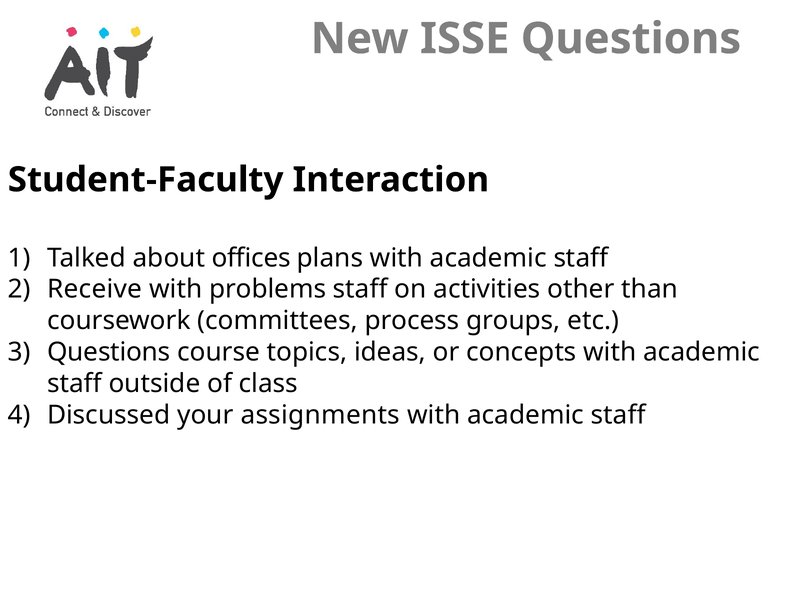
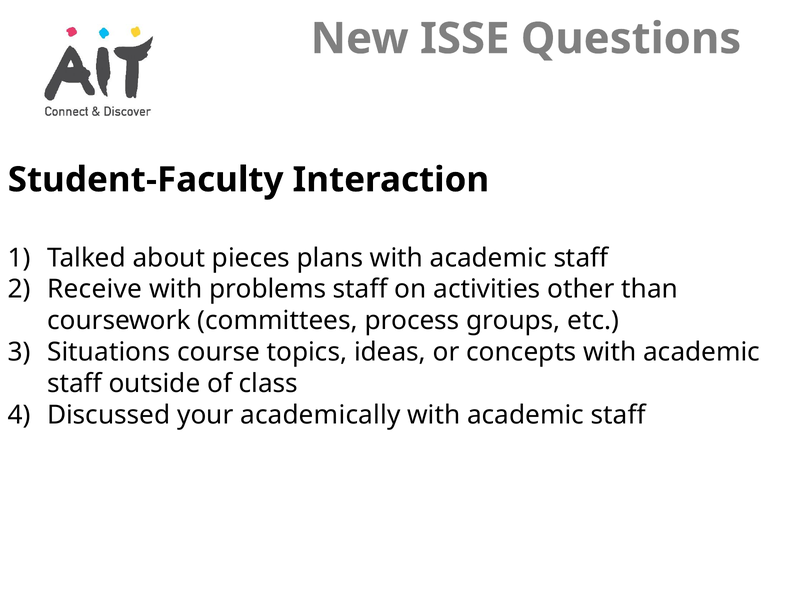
offices: offices -> pieces (251, 258)
Questions: Questions -> Situations (109, 352)
assignments: assignments -> academically (320, 415)
